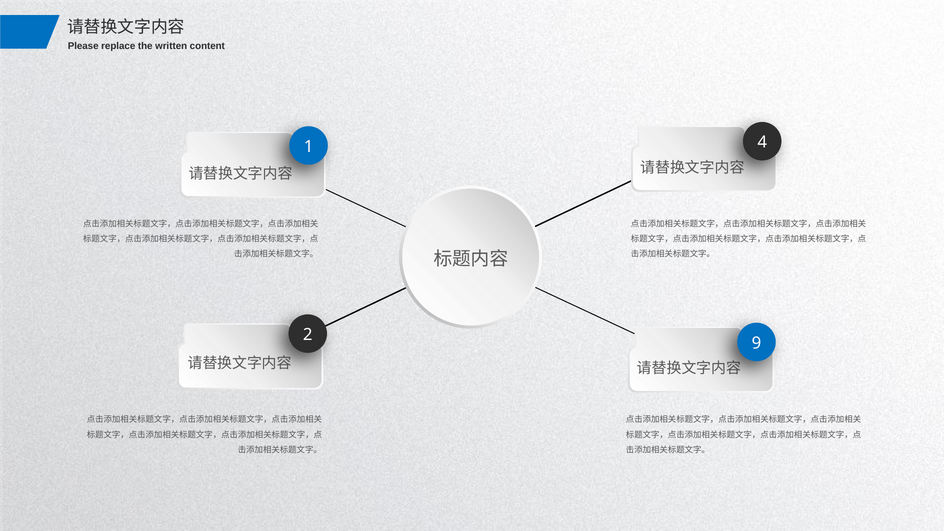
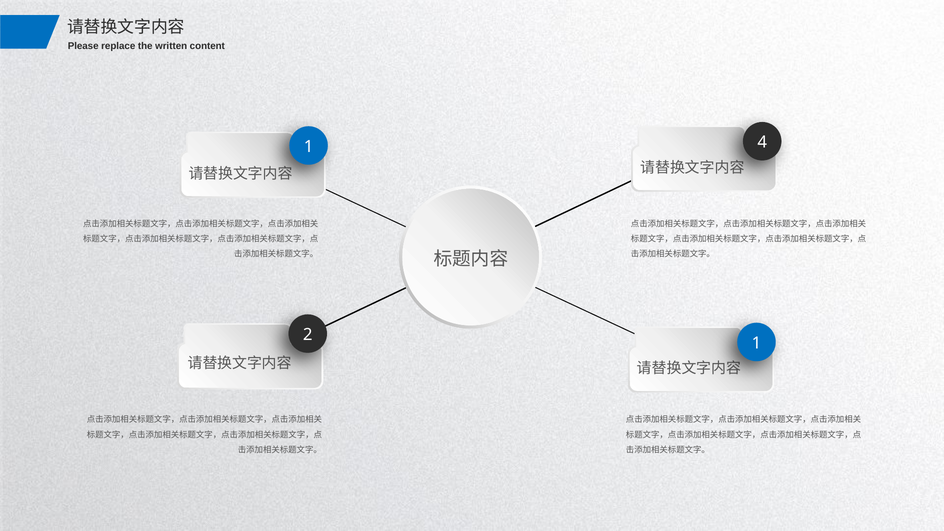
2 9: 9 -> 1 (757, 343)
